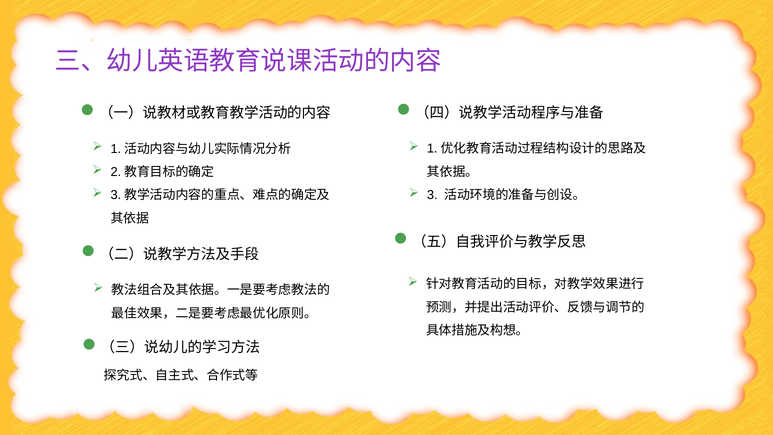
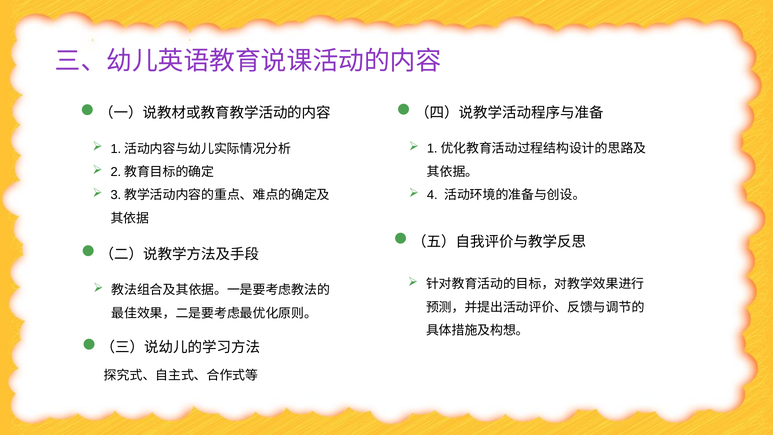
3: 3 -> 4 (432, 195)
